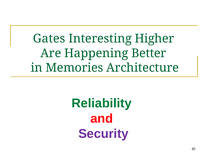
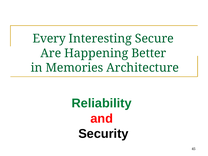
Gates: Gates -> Every (49, 39)
Higher: Higher -> Secure (154, 39)
Security colour: purple -> black (103, 134)
